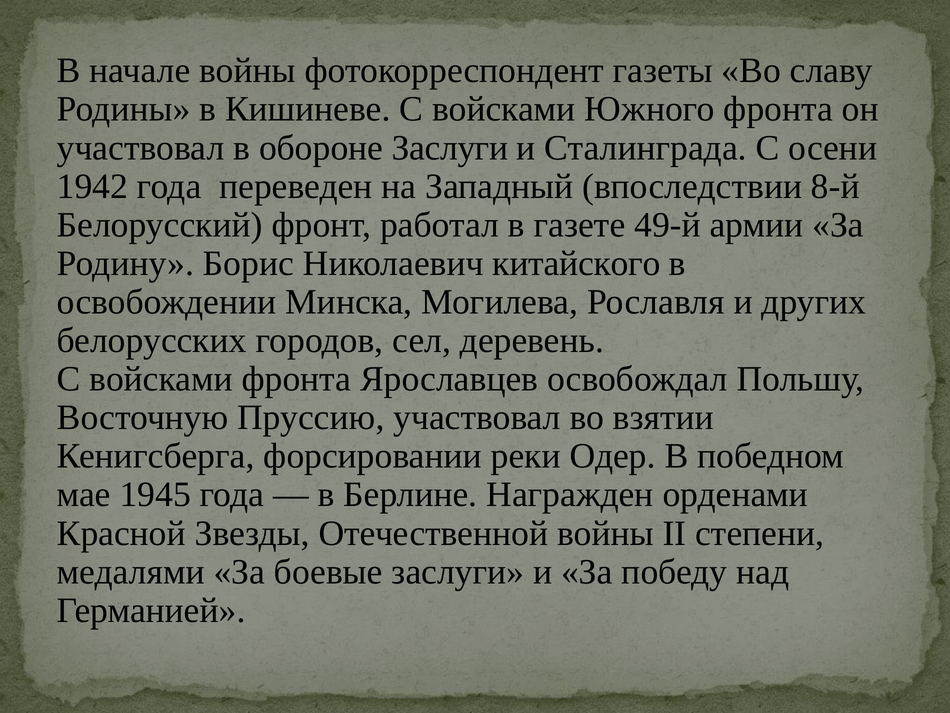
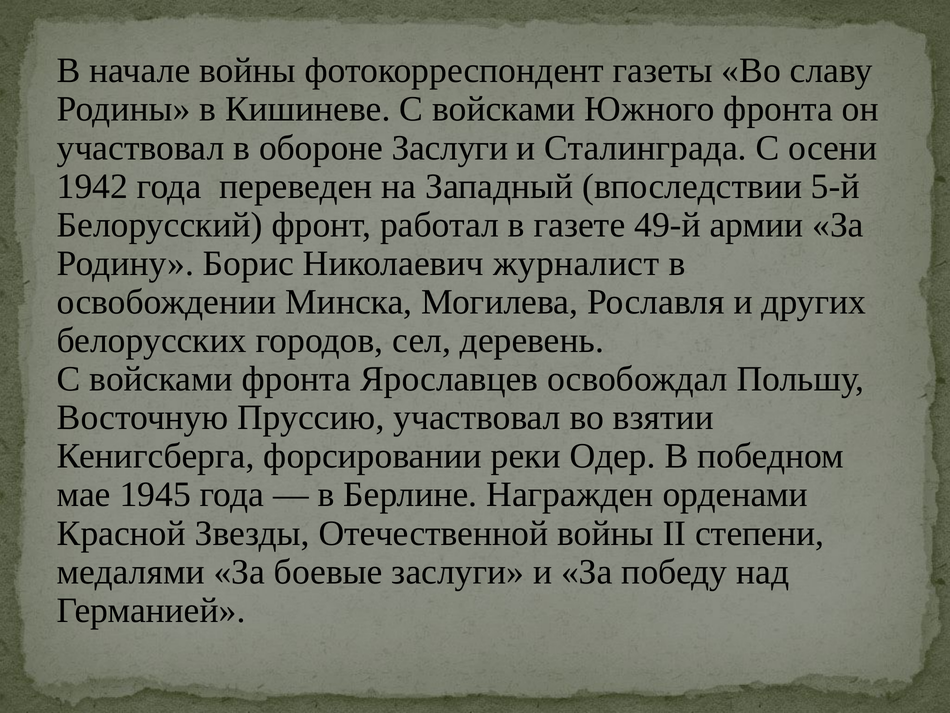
8-й: 8-й -> 5-й (835, 186)
китайского: китайского -> журналист (576, 263)
